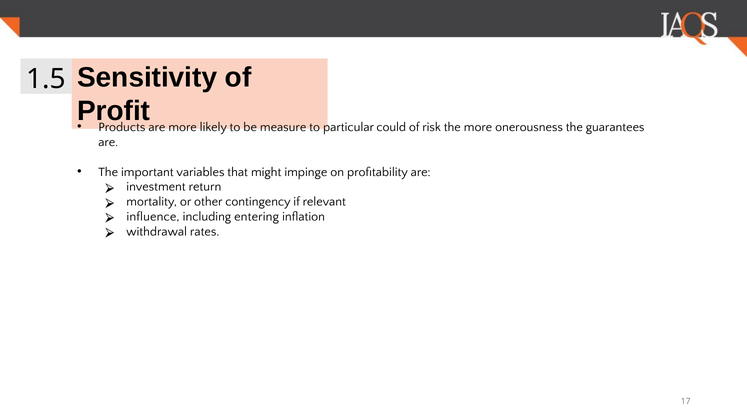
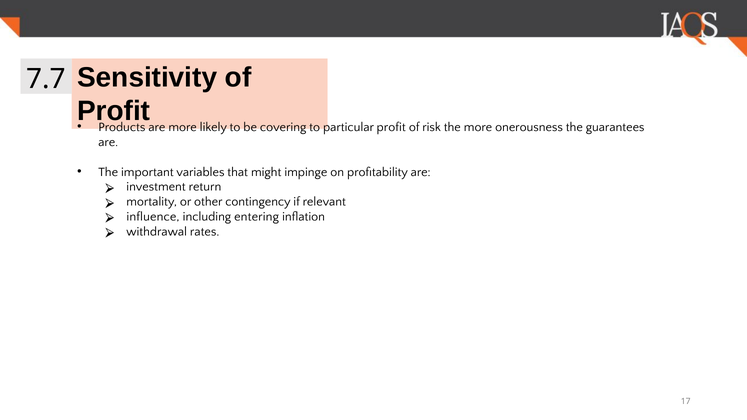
1.5: 1.5 -> 7.7 (46, 79)
measure: measure -> covering (283, 127)
particular could: could -> profit (391, 127)
